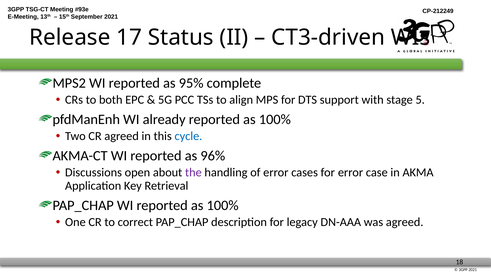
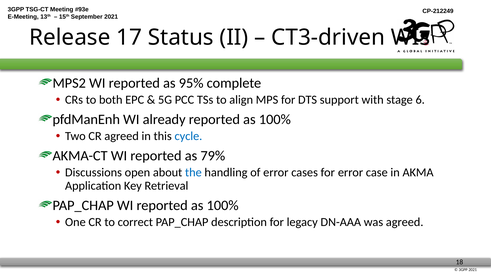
5: 5 -> 6 (420, 100)
96%: 96% -> 79% (213, 156)
the colour: purple -> blue (193, 173)
